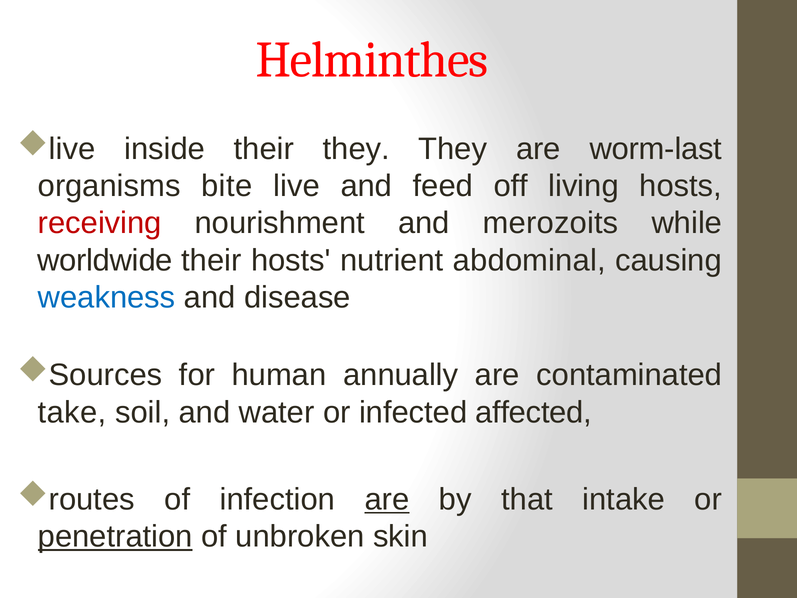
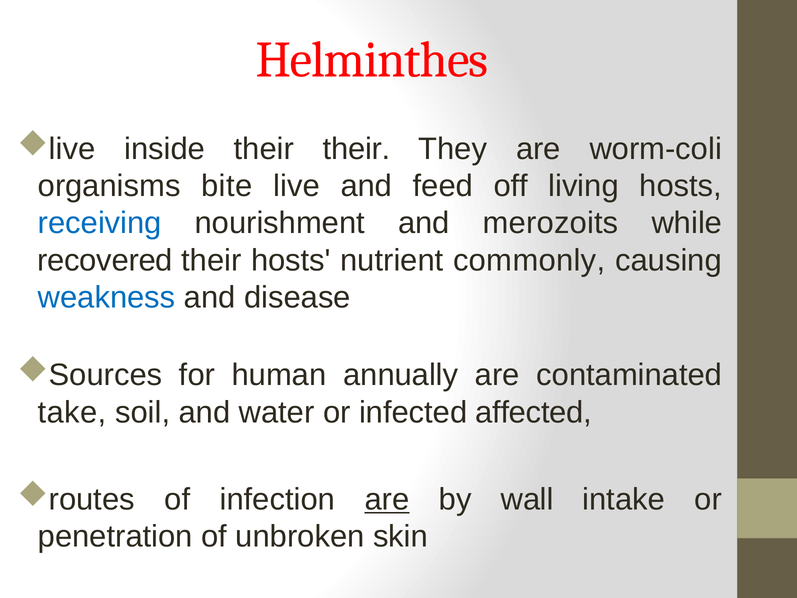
their they: they -> their (357, 149)
worm-last: worm-last -> worm-coli (656, 149)
receiving colour: red -> blue (100, 223)
worldwide: worldwide -> recovered (105, 260)
abdominal: abdominal -> commonly (529, 260)
that: that -> wall (527, 499)
penetration underline: present -> none (115, 536)
